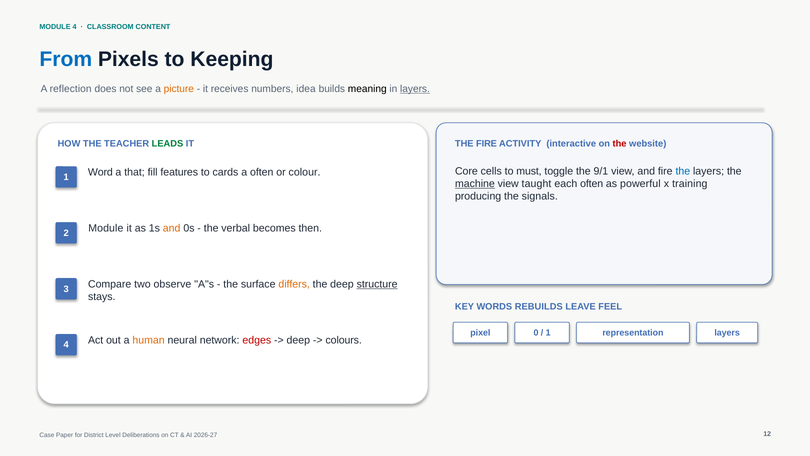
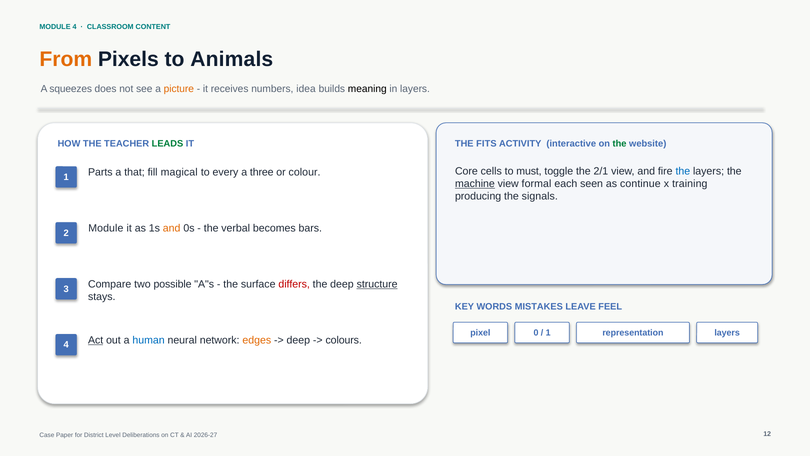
From colour: blue -> orange (66, 59)
Keeping: Keeping -> Animals (232, 59)
reflection: reflection -> squeezes (71, 89)
layers underline: present -> none (415, 89)
THE FIRE: FIRE -> FITS (486, 144)
the colour: red -> green (620, 144)
9/1: 9/1 -> 2/1 (601, 171)
Word: Word -> Parts (100, 172)
features: features -> magical (179, 172)
cards: cards -> every (225, 172)
a often: often -> three (262, 172)
taught: taught -> formal (537, 184)
each often: often -> seen (592, 184)
powerful: powerful -> continue (640, 184)
then: then -> bars (310, 228)
observe: observe -> possible (173, 284)
differs colour: orange -> red (294, 284)
REBUILDS: REBUILDS -> MISTAKES (539, 306)
Act underline: none -> present (96, 340)
human colour: orange -> blue (149, 340)
edges colour: red -> orange (257, 340)
